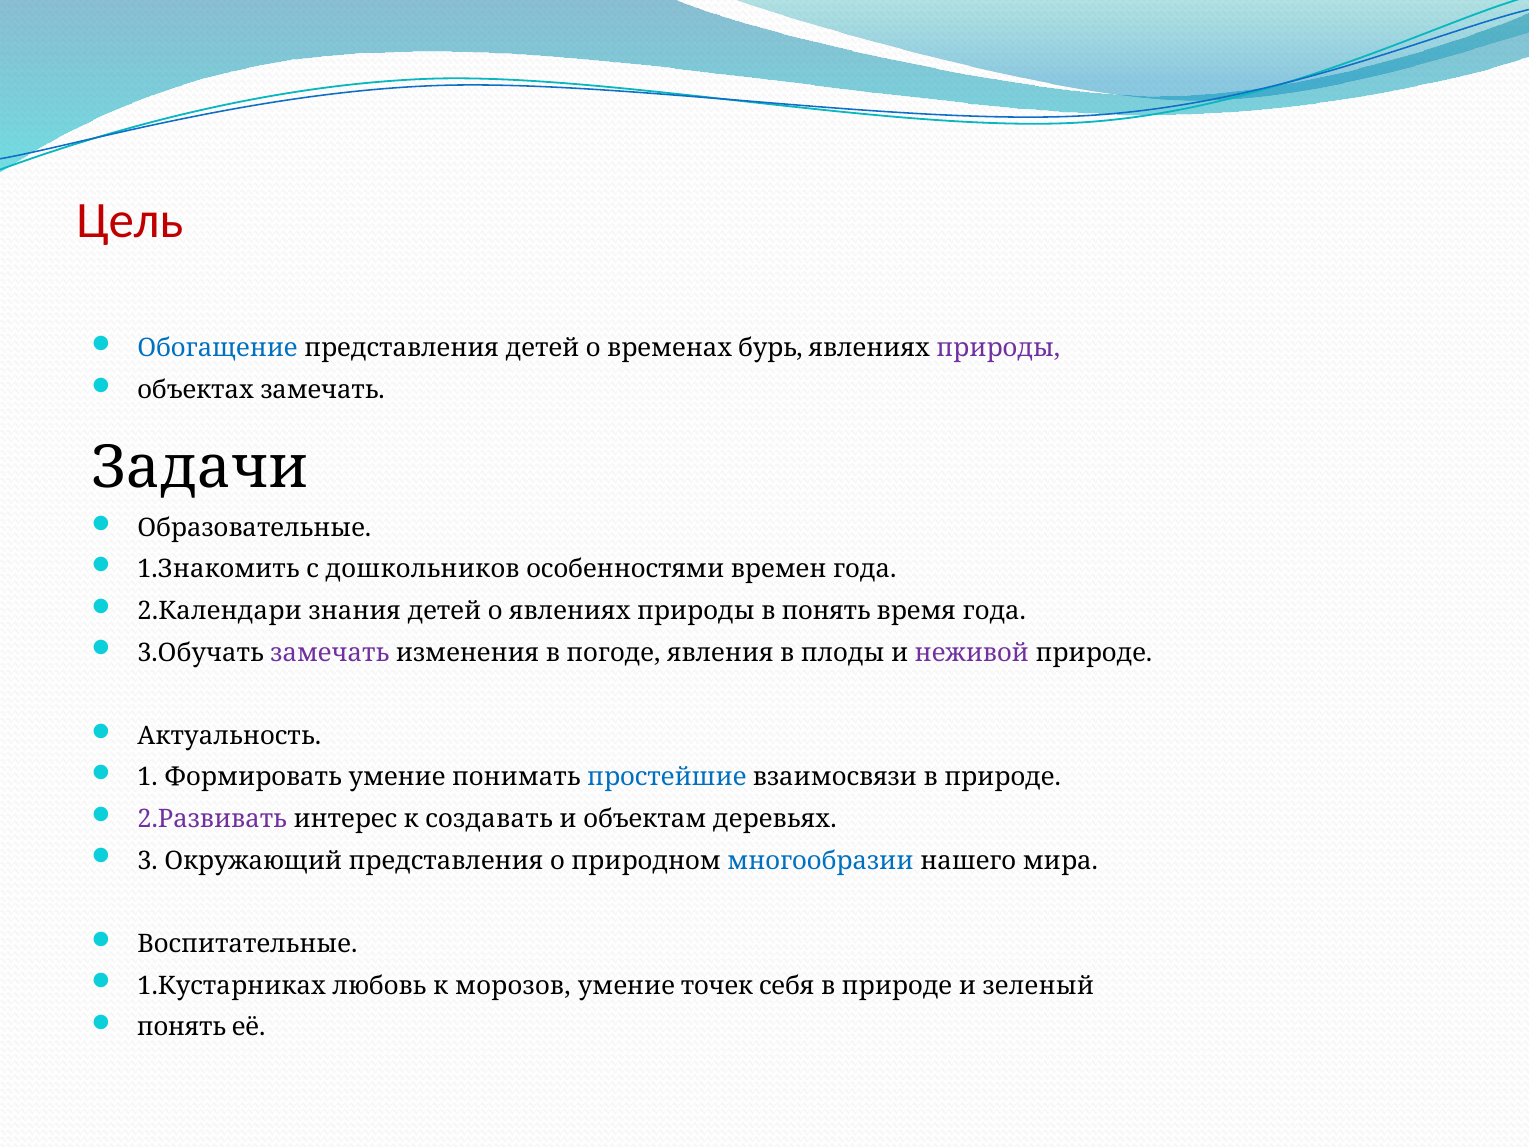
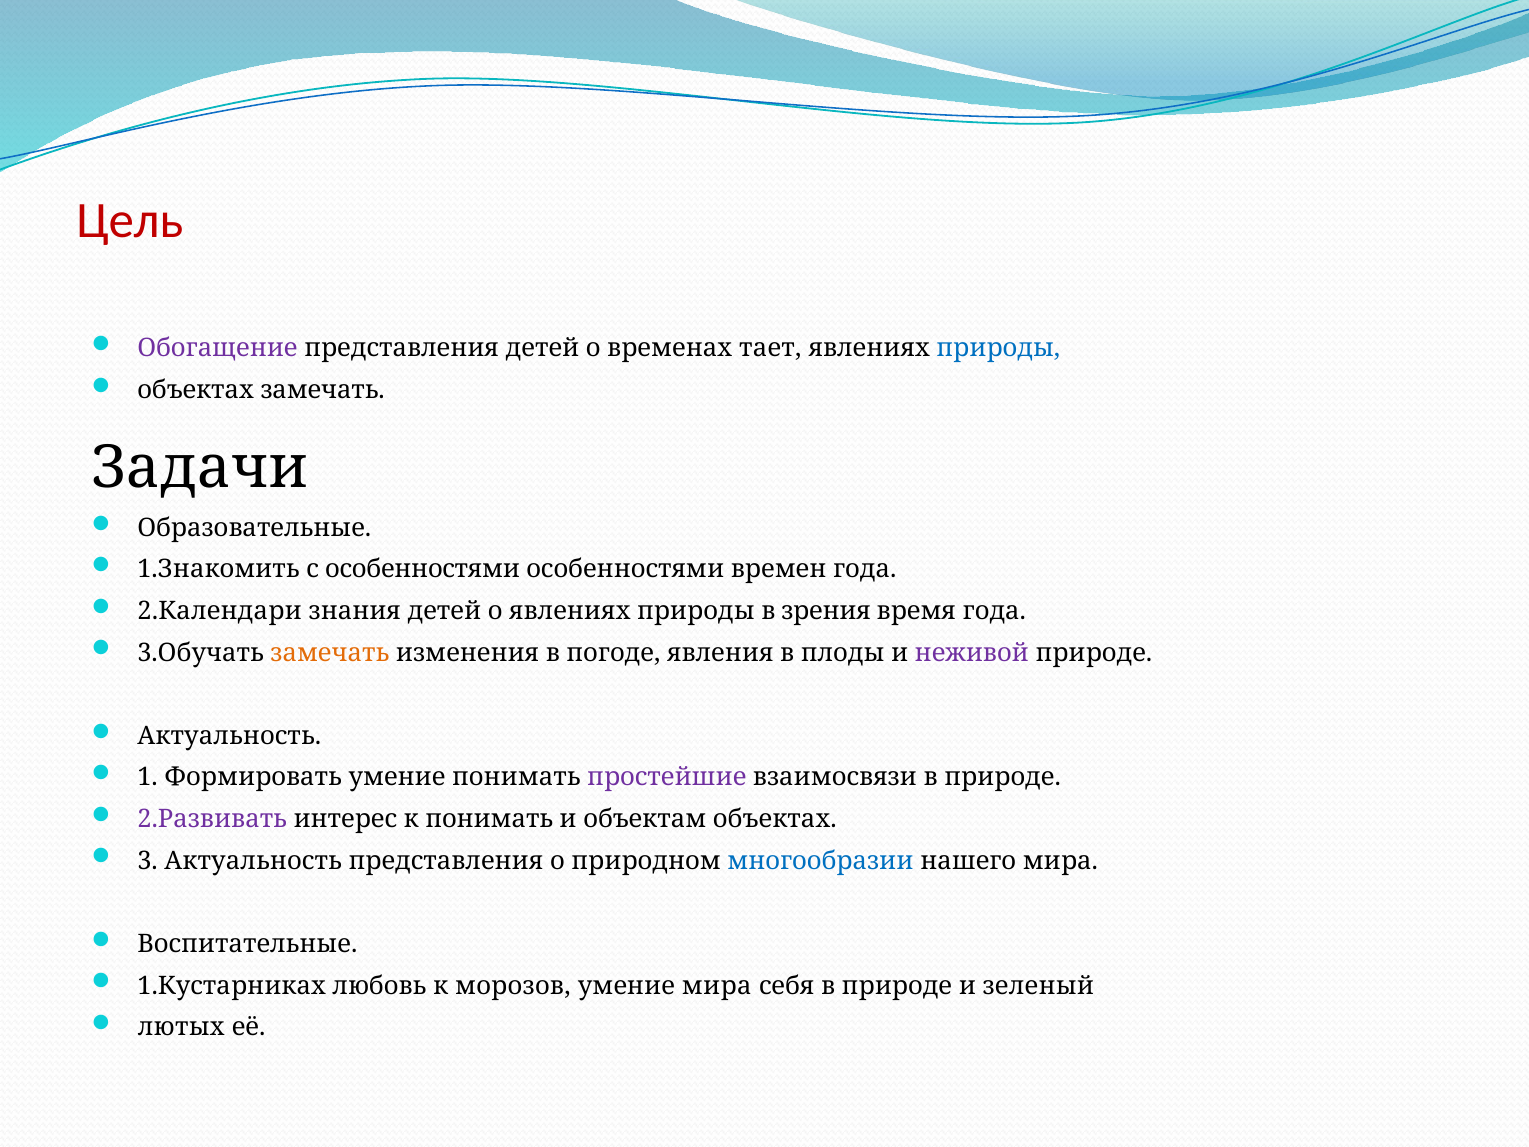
Обогащение colour: blue -> purple (217, 348)
бурь: бурь -> тает (770, 348)
природы colour: purple -> blue (998, 348)
с дошкольников: дошкольников -> особенностями (423, 569)
в понять: понять -> зрения (826, 611)
замечать colour: purple -> orange (330, 653)
простейшие colour: blue -> purple (667, 777)
к создавать: создавать -> понимать (489, 819)
объектам деревьях: деревьях -> объектах (775, 819)
3 Окружающий: Окружающий -> Актуальность (253, 861)
умение точек: точек -> мира (717, 985)
понять: понять -> лютых (181, 1027)
